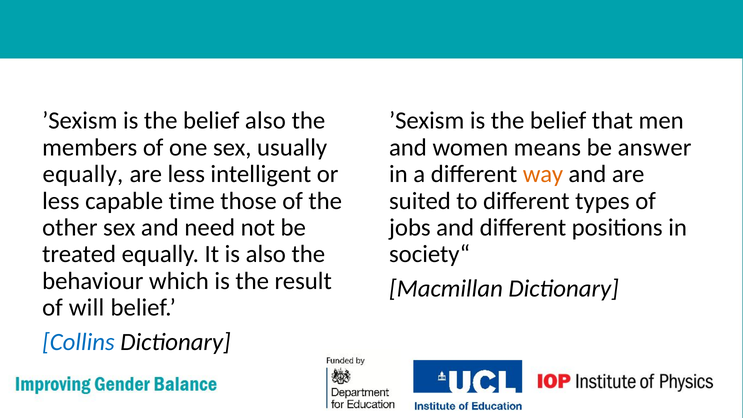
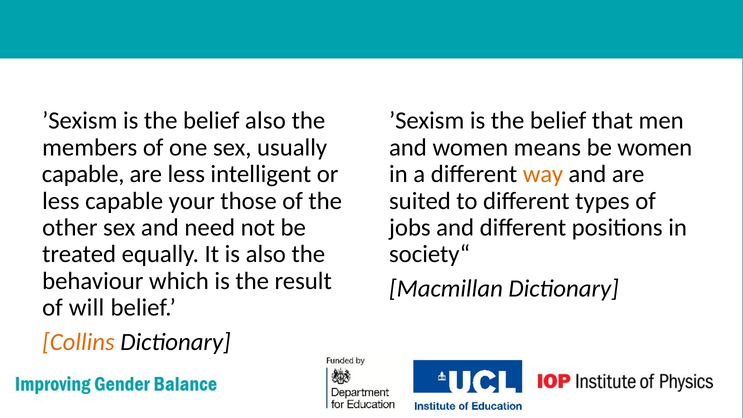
be answer: answer -> women (655, 147)
equally: equally -> capable (83, 174)
time: time -> your (192, 201)
Collins colour: blue -> orange (78, 342)
